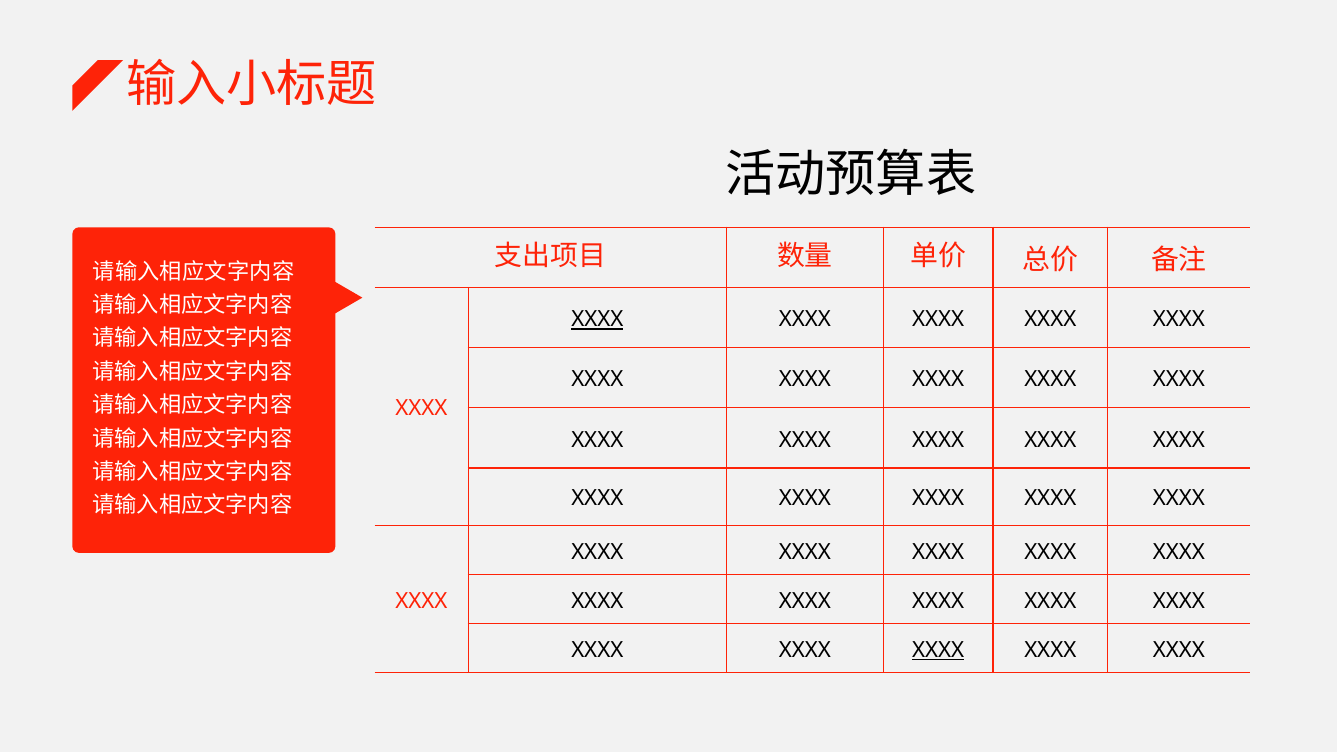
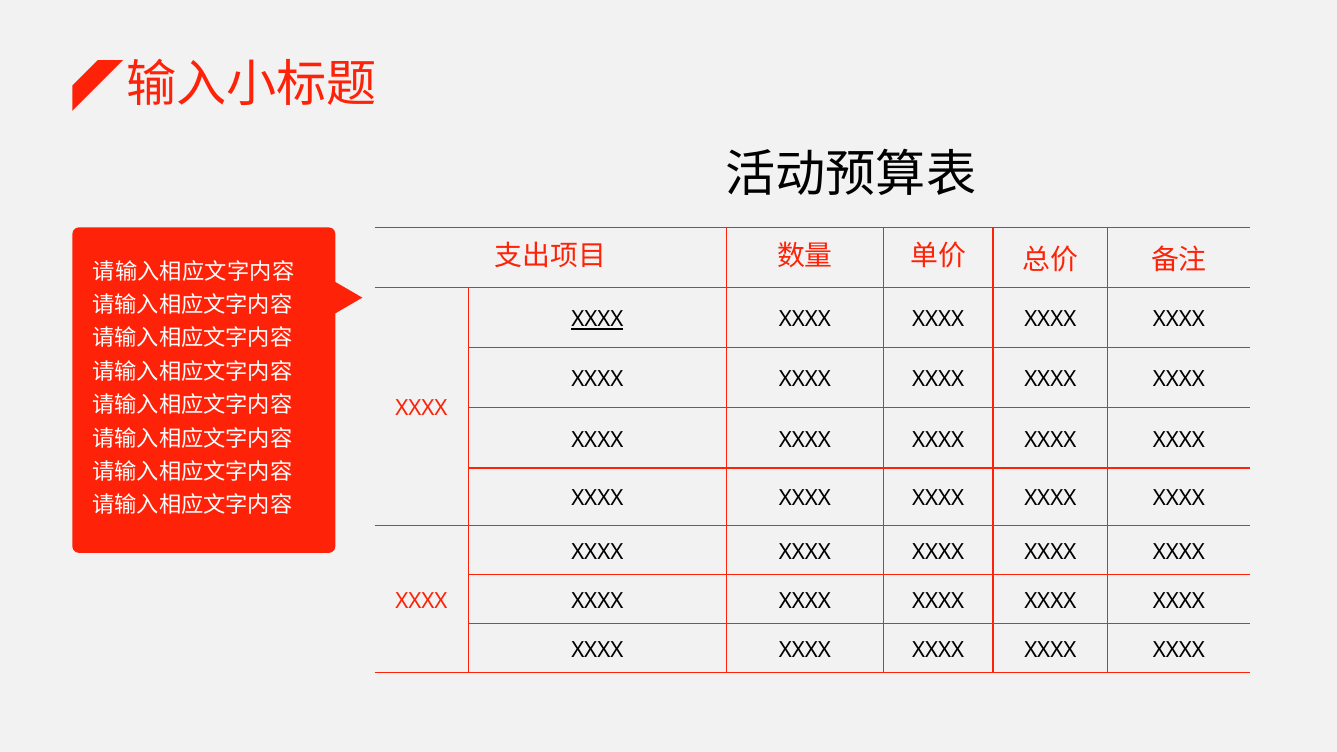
XXXX underline: present -> none (938, 650)
